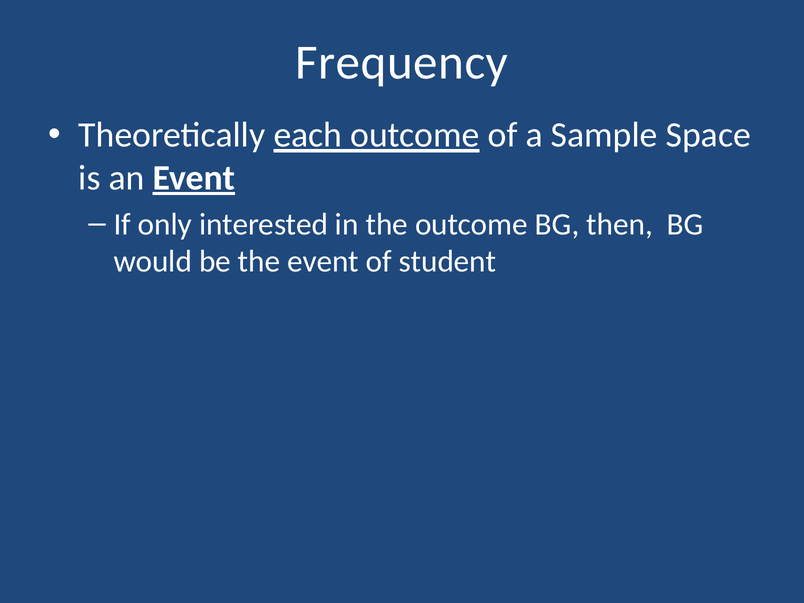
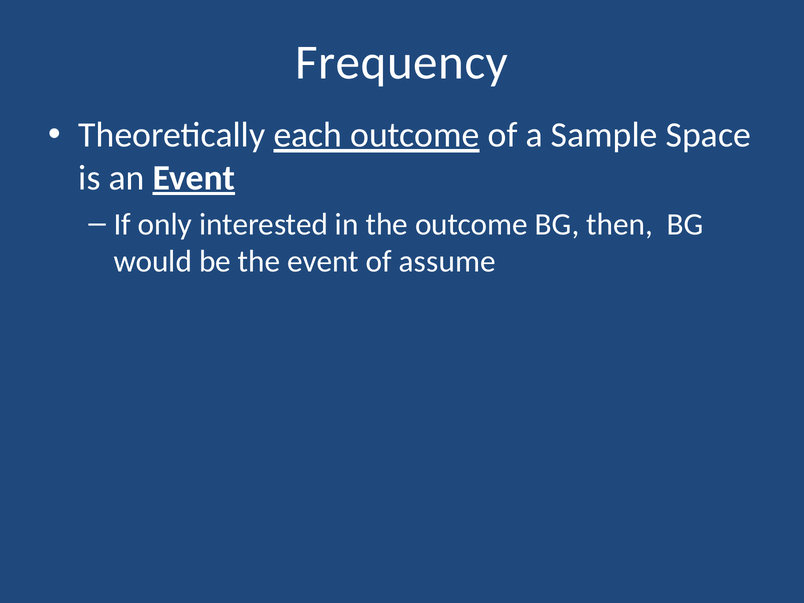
student: student -> assume (447, 262)
